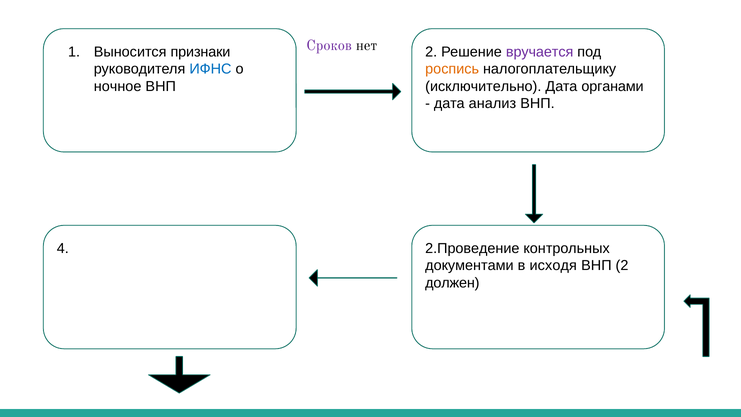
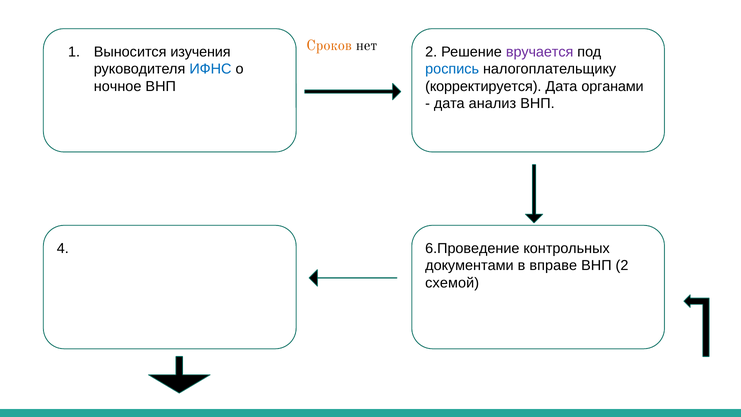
Сроков colour: purple -> orange (329, 46)
признаки: признаки -> изучения (200, 52)
роспись colour: orange -> blue (452, 69)
исключительно: исключительно -> корректируется (483, 86)
2.Проведение: 2.Проведение -> 6.Проведение (472, 248)
исходя: исходя -> вправе (553, 266)
должен: должен -> схемой (452, 283)
